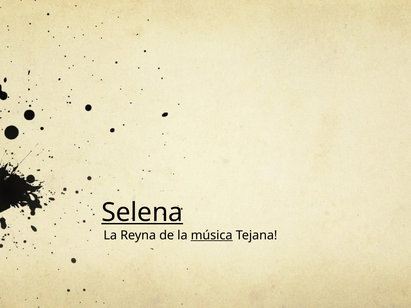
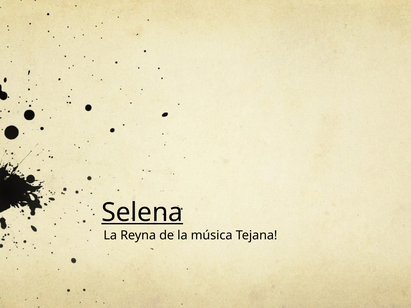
música underline: present -> none (212, 235)
